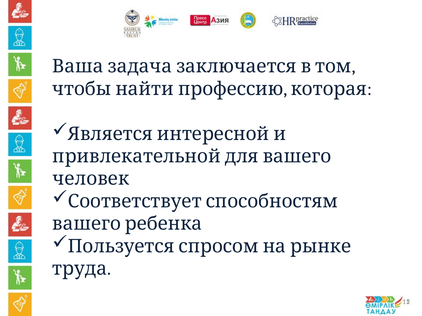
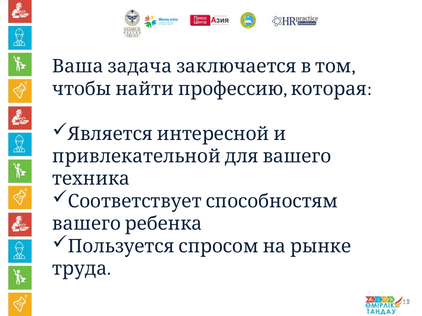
человек: человек -> техника (91, 179)
